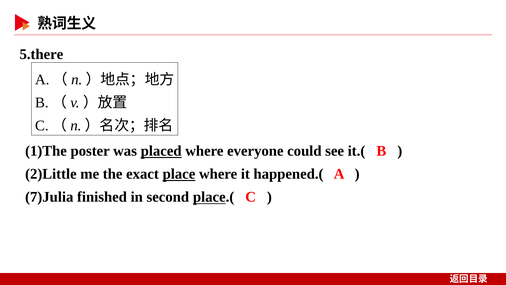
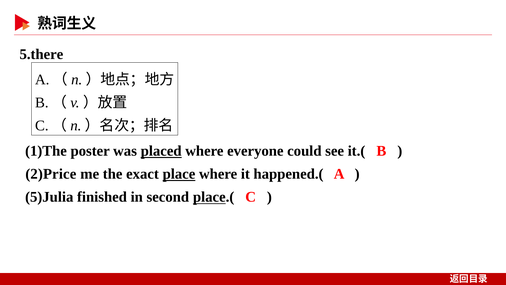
2)Little: 2)Little -> 2)Price (51, 174)
7)Julia: 7)Julia -> 5)Julia (49, 197)
